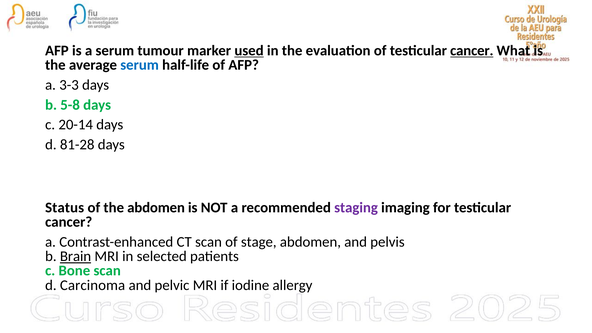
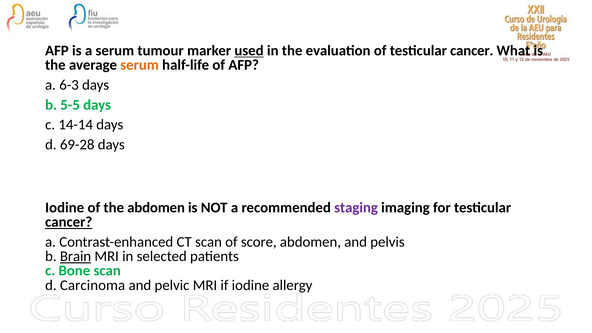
cancer underline: present -> none (472, 51)
serum colour: blue -> orange (140, 65)
3-3: 3-3 -> 6-3 (69, 85)
5-8: 5-8 -> 5-5 (70, 105)
20-14: 20-14 -> 14-14 (76, 125)
81-28: 81-28 -> 69-28 (77, 145)
Status: Status -> Iodine (65, 208)
cancer underline: none -> present (69, 222)
stage: stage -> score (259, 242)
